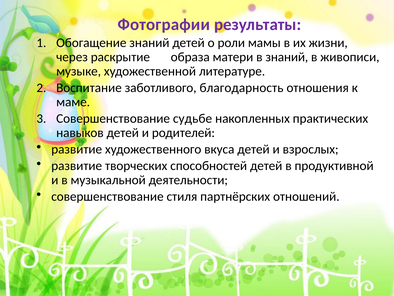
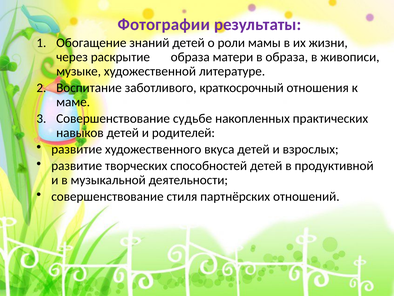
в знаний: знаний -> образа (287, 57)
благодарность: благодарность -> краткосрочный (242, 88)
